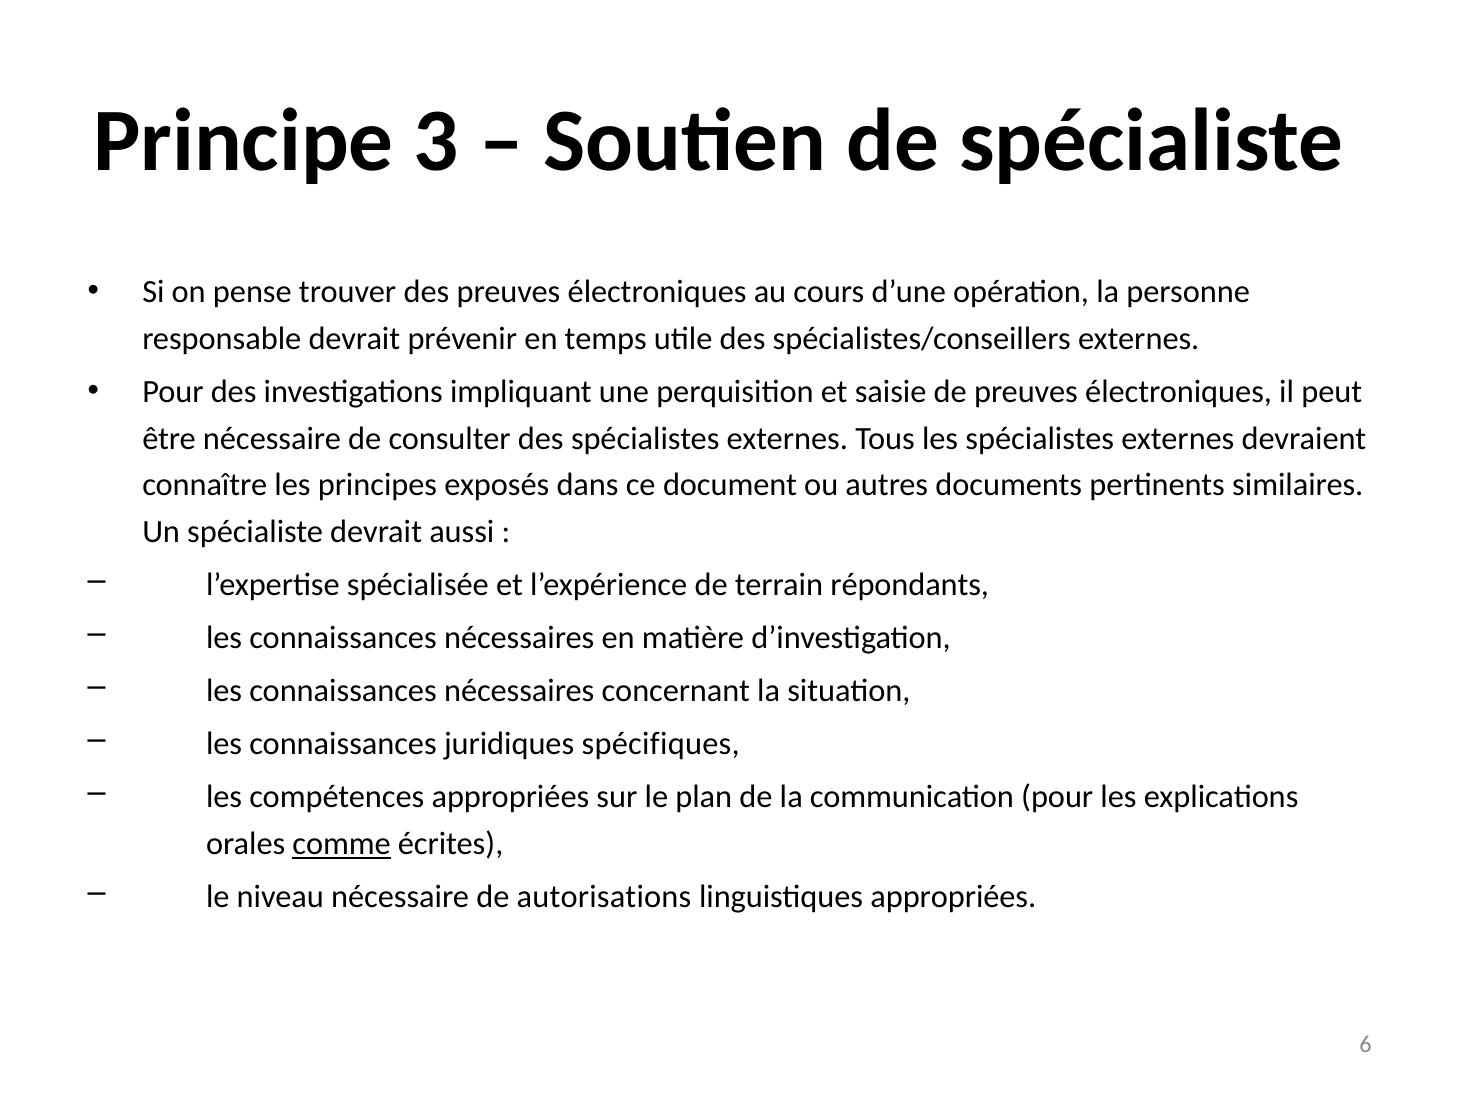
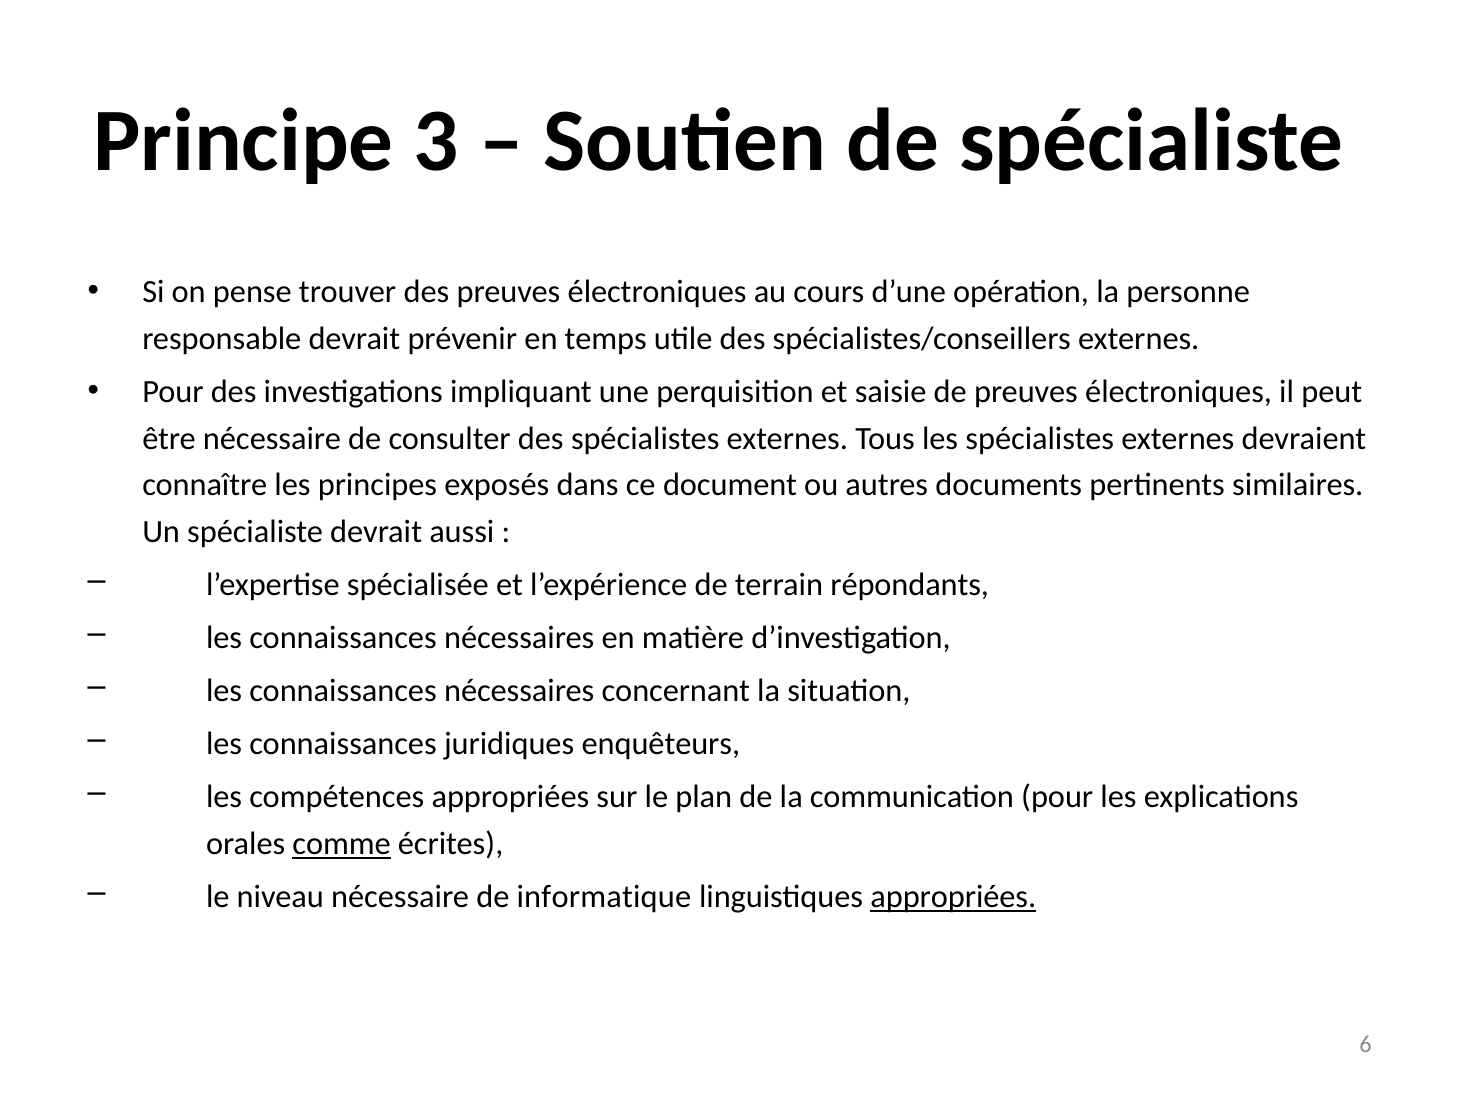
spécifiques: spécifiques -> enquêteurs (661, 744)
autorisations: autorisations -> informatique (604, 897)
appropriées underline: none -> present (953, 897)
